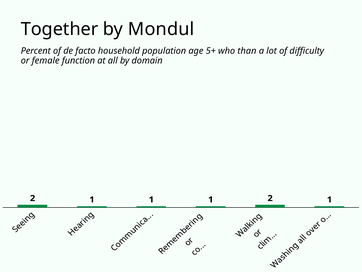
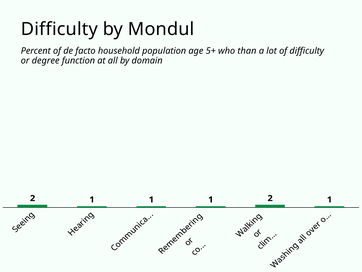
Together: Together -> Difficulty (59, 29)
female: female -> degree (46, 61)
